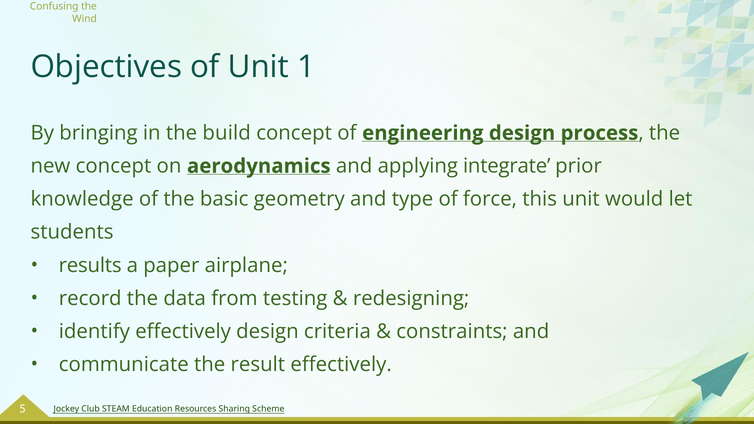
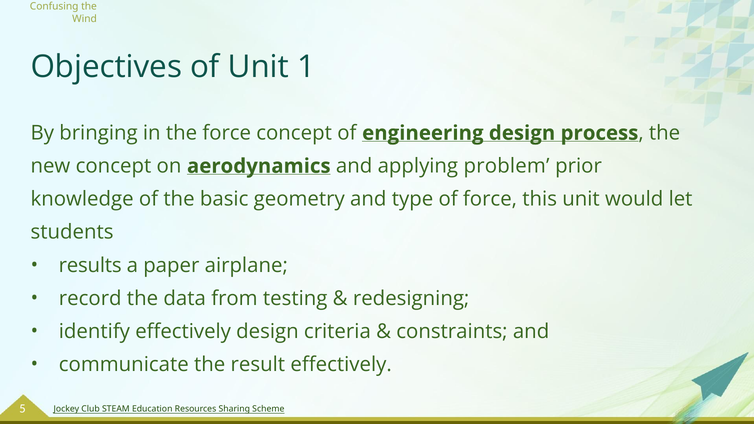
the build: build -> force (227, 133)
integrate: integrate -> problem (507, 166)
